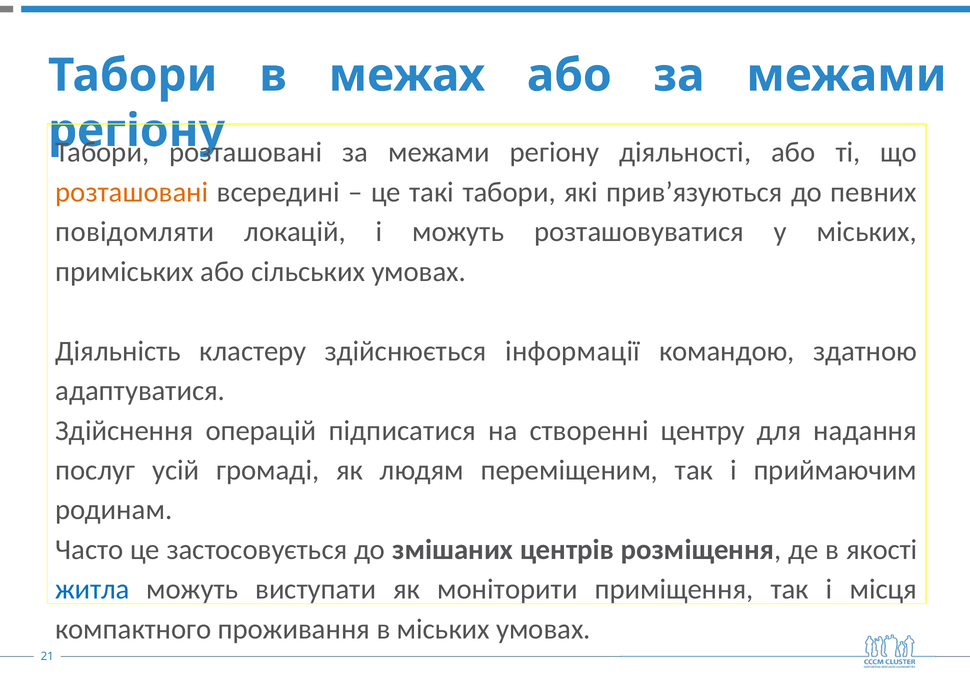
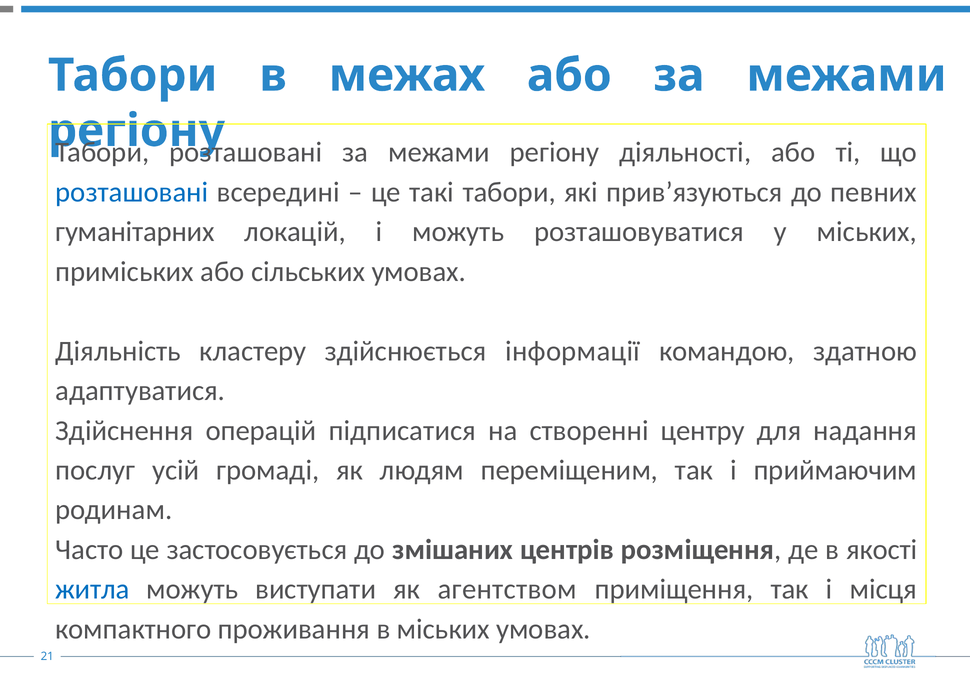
розташовані colour: orange -> blue (132, 192)
повідомляти: повідомляти -> гуманітарних (135, 232)
моніторити: моніторити -> агентством (507, 589)
